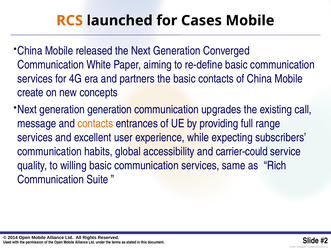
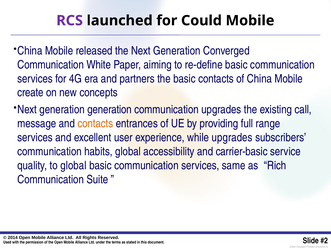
RCS colour: orange -> purple (70, 21)
Cases: Cases -> Could (201, 21)
while expecting: expecting -> upgrades (232, 138)
carrier-could: carrier-could -> carrier-basic (242, 152)
to willing: willing -> global (73, 166)
